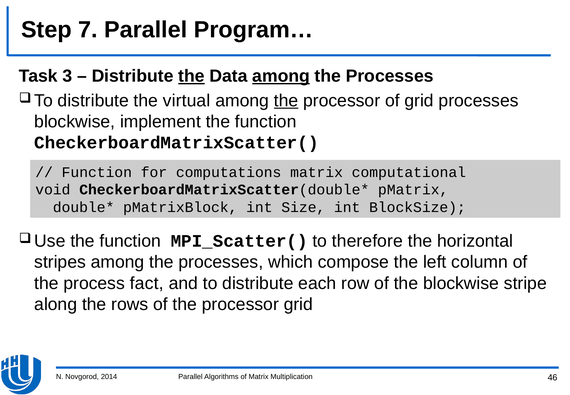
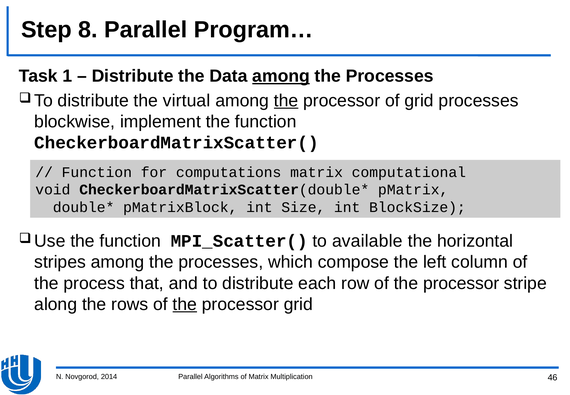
7: 7 -> 8 (88, 30)
3: 3 -> 1 (67, 76)
the underline: present -> none (191, 76)
therefore: therefore -> available (367, 241)
fact: fact -> that (147, 283)
row of the blockwise: blockwise -> processor (461, 283)
the underline: none -> present (185, 304)
